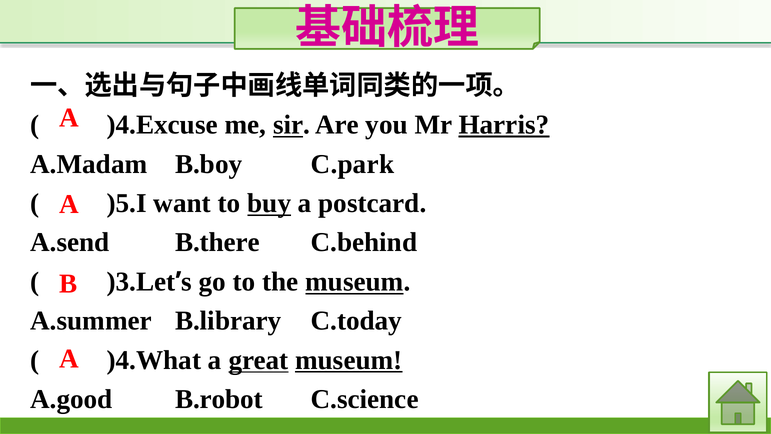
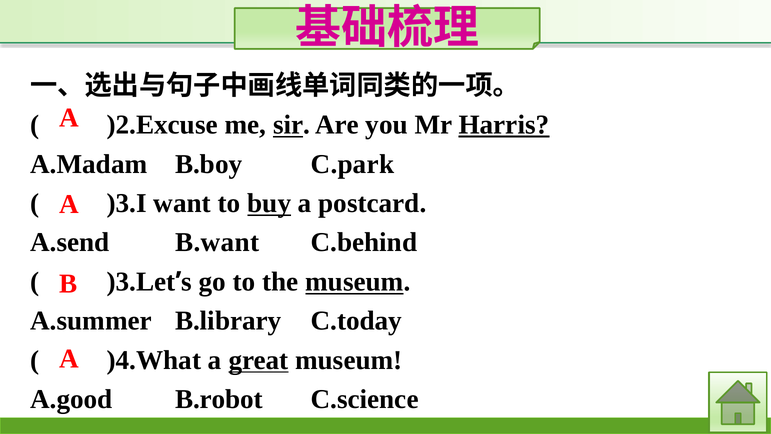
)4.Excuse: )4.Excuse -> )2.Excuse (162, 125)
)5.I: )5.I -> )3.I (127, 203)
B.there: B.there -> B.want (217, 242)
museum underline: present -> none (349, 360)
